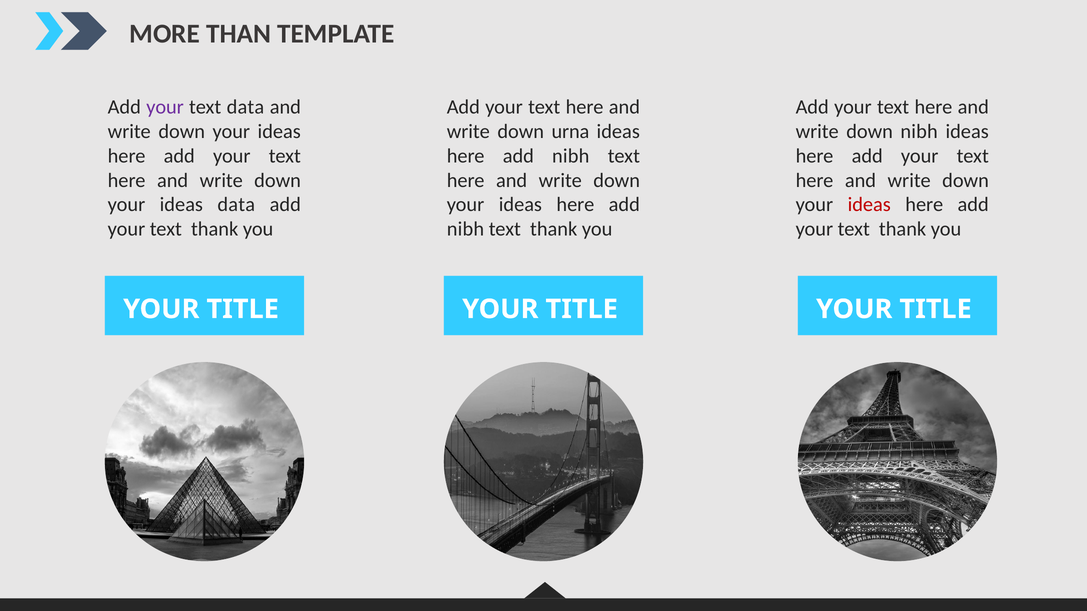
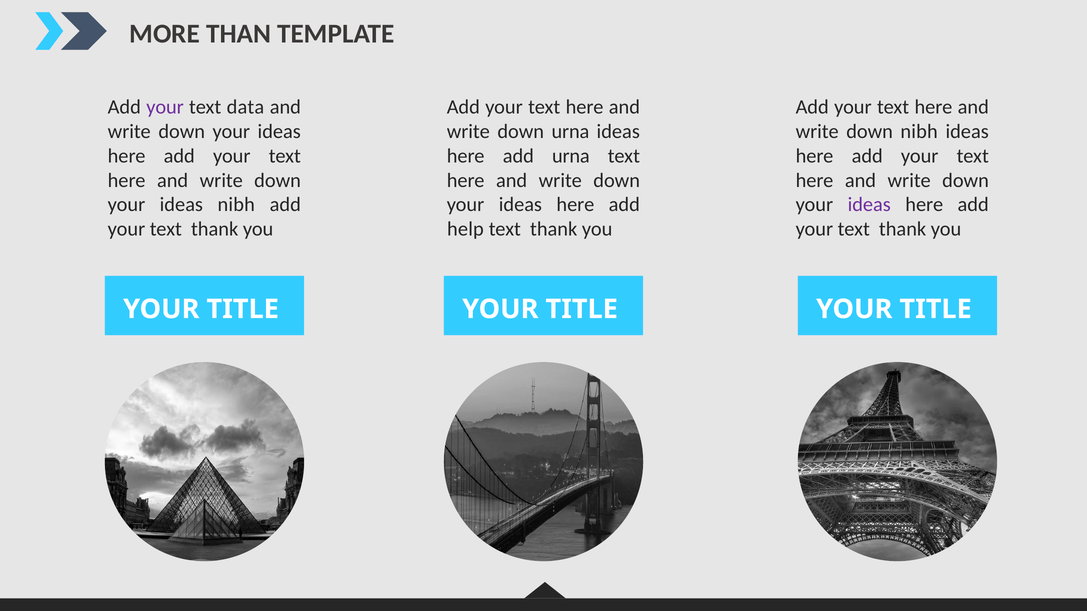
nibh: nibh -> urna (571, 156)
ideas data: data -> nibh (236, 205)
ideas colour: red -> purple (869, 205)
nibh: nibh -> help (465, 229)
